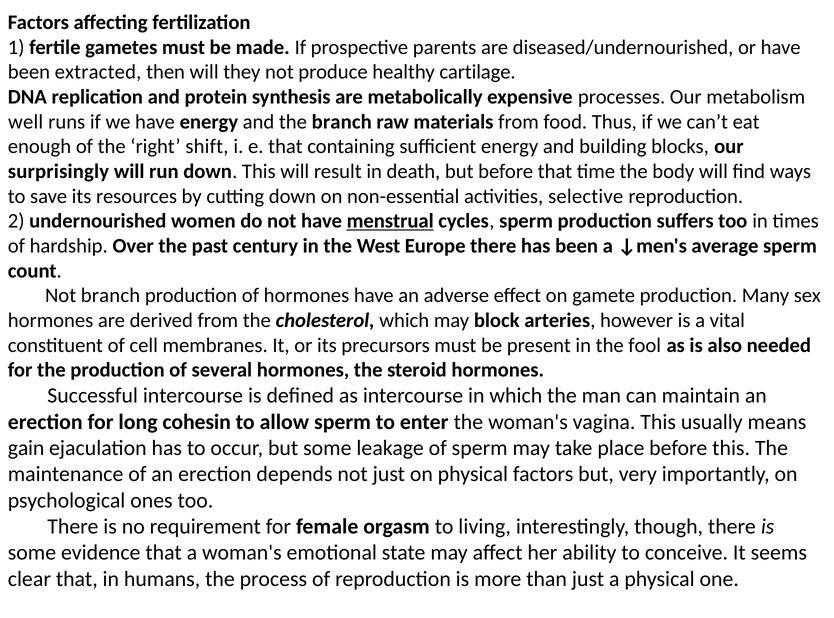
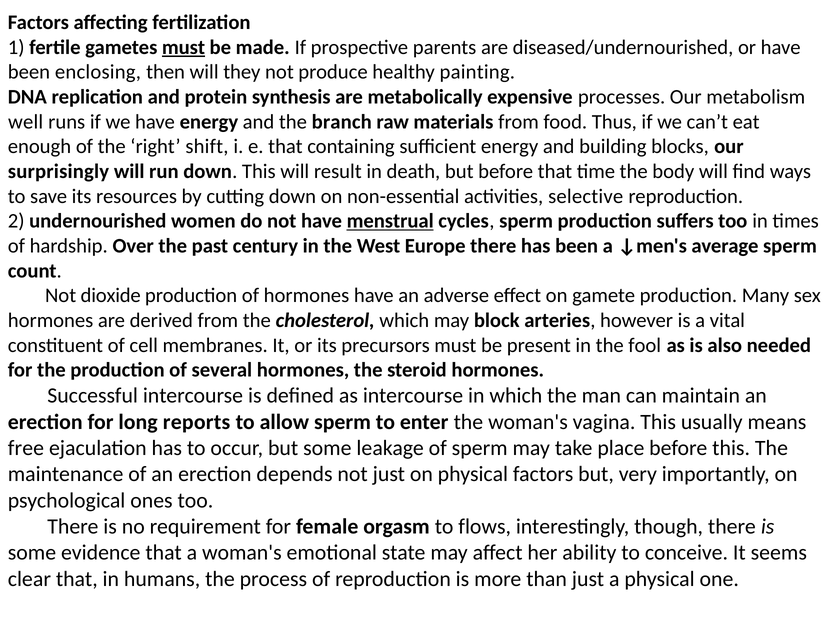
must underline: none -> present (184, 47)
extracted: extracted -> enclosing (98, 72)
cartilage: cartilage -> painting (477, 72)
Not branch: branch -> dioxide (111, 296)
cohesin: cohesin -> reports (197, 422)
gain: gain -> free (26, 448)
living: living -> flows (485, 526)
